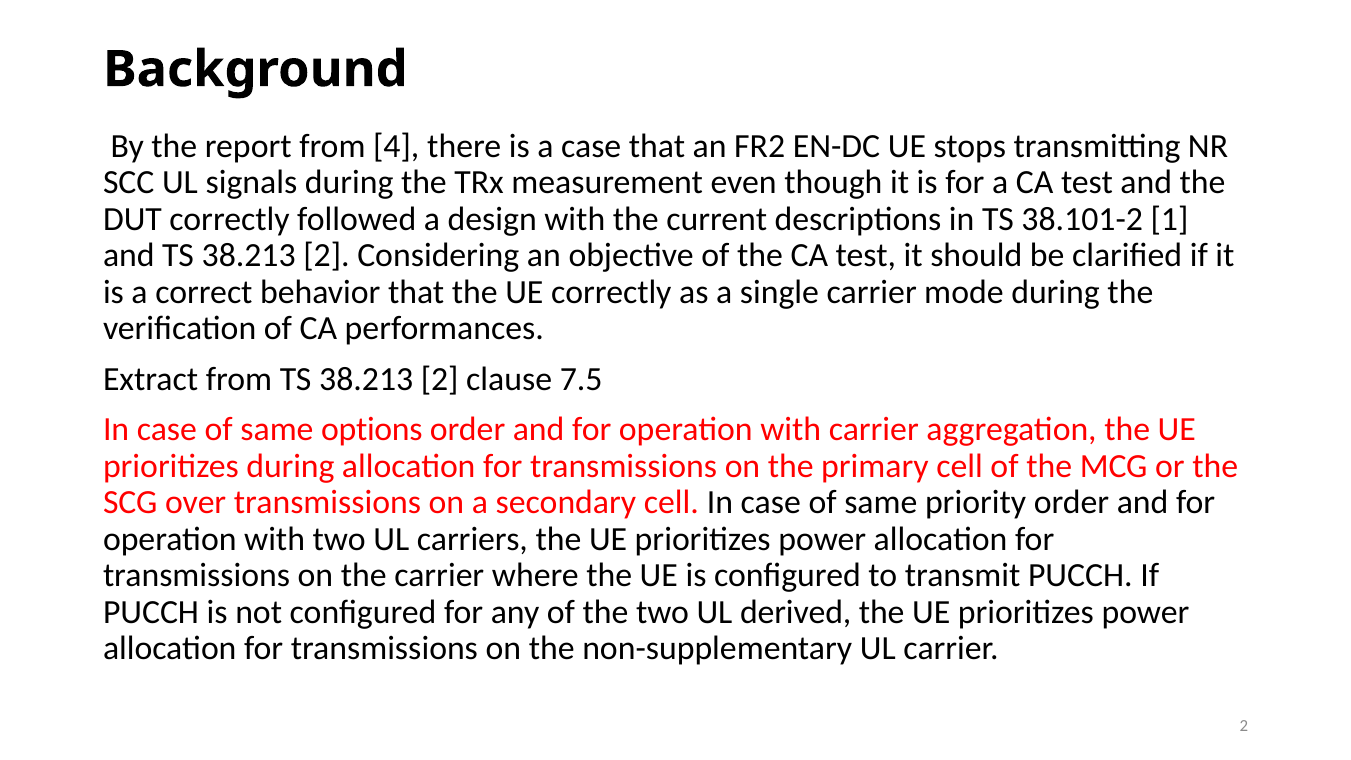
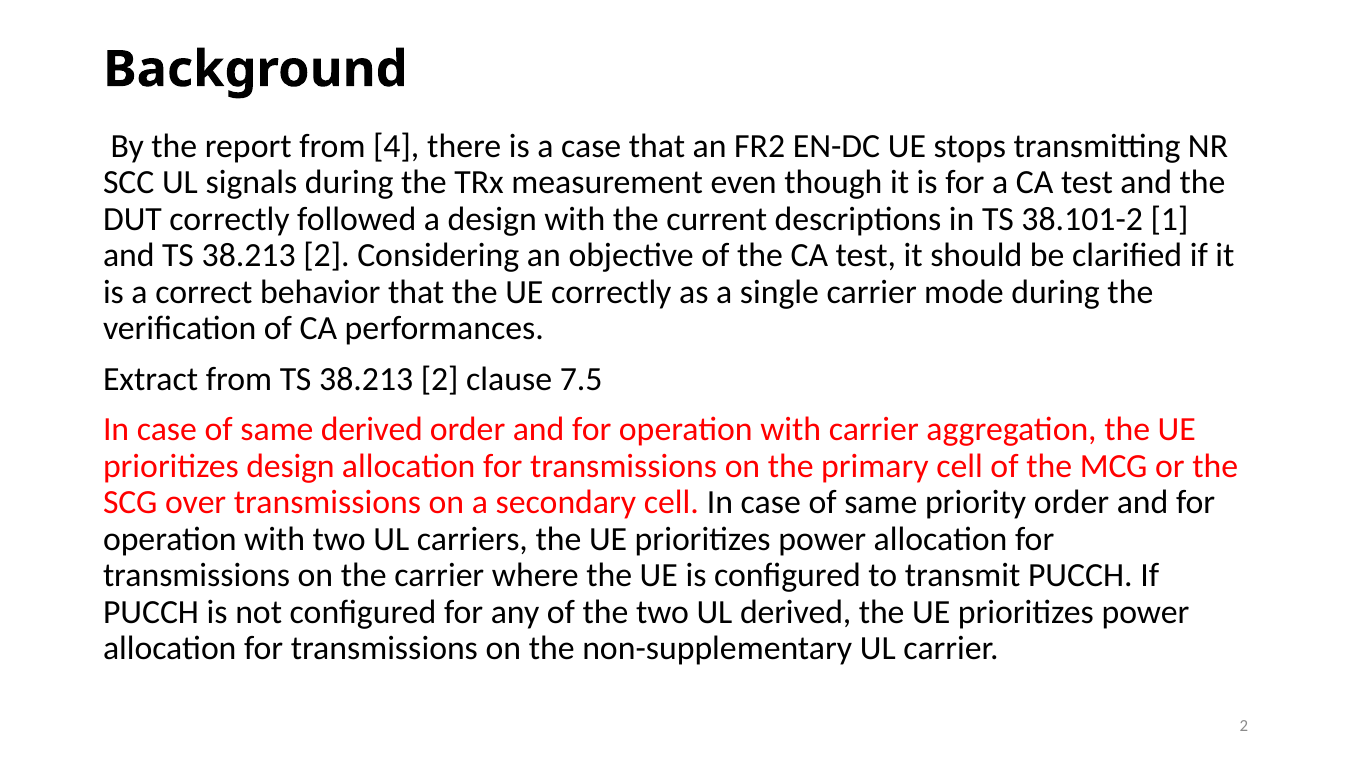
same options: options -> derived (372, 430)
prioritizes during: during -> design (290, 466)
